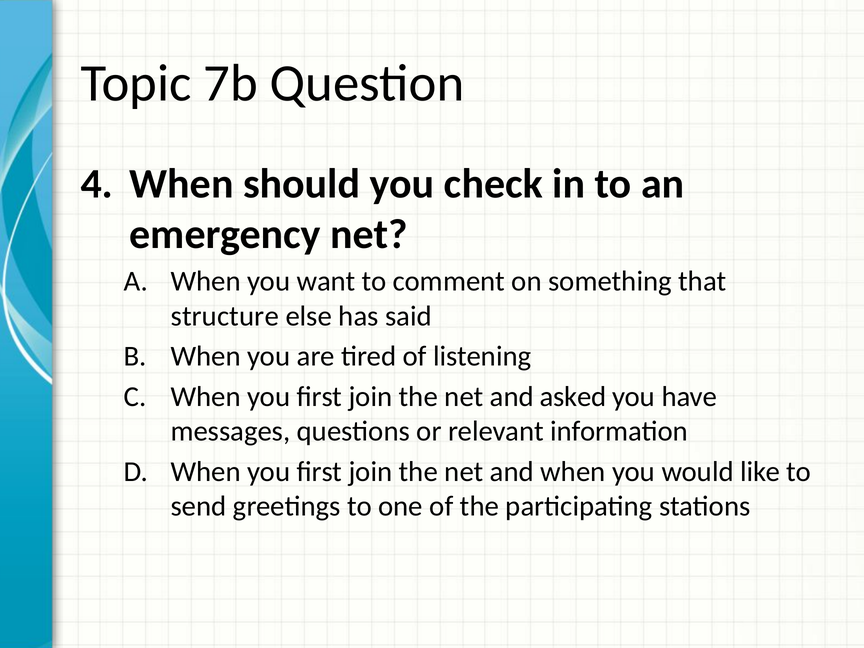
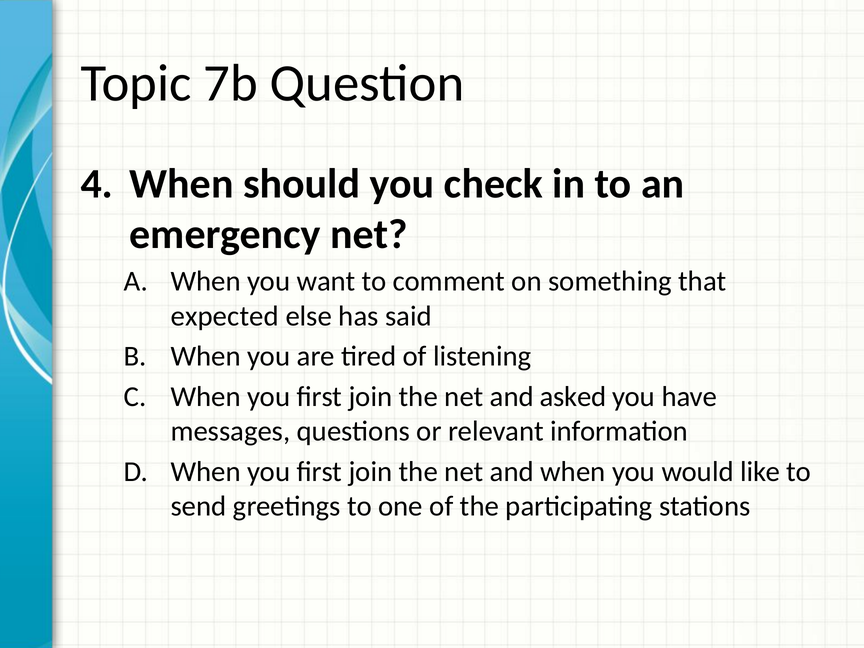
structure: structure -> expected (225, 316)
